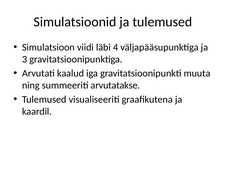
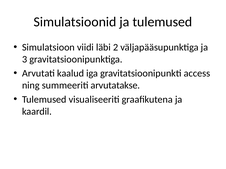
4: 4 -> 2 (116, 47)
muuta: muuta -> access (197, 74)
